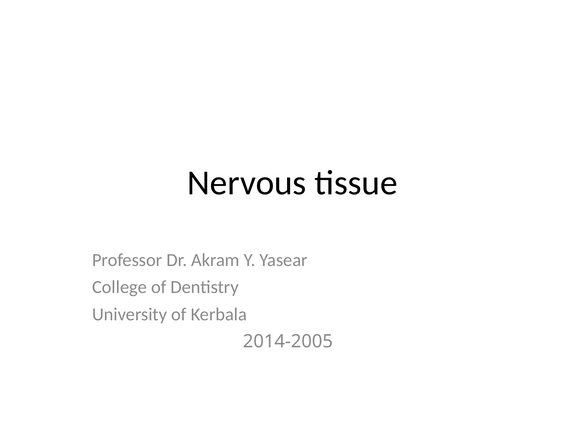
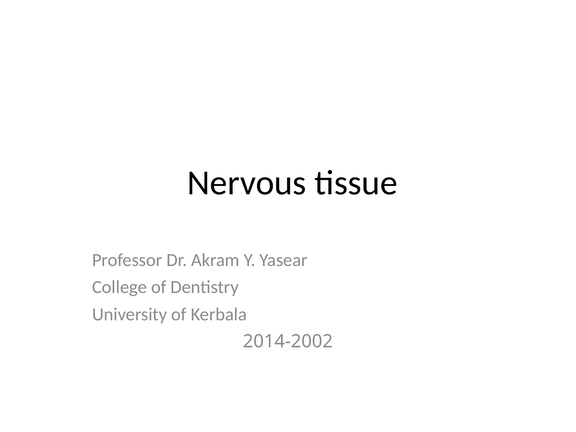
2014-2005: 2014-2005 -> 2014-2002 (288, 342)
